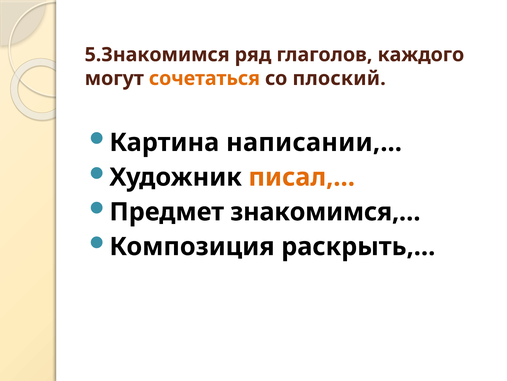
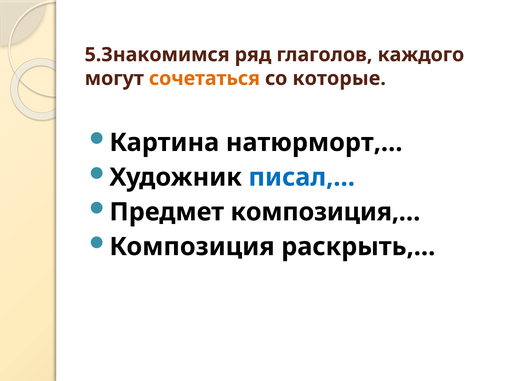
плоский: плоский -> которые (339, 78)
написании,…: написании,… -> натюрморт,… (314, 142)
писал,… colour: orange -> blue (302, 177)
знакомимся,…: знакомимся,… -> композиция,… (325, 212)
